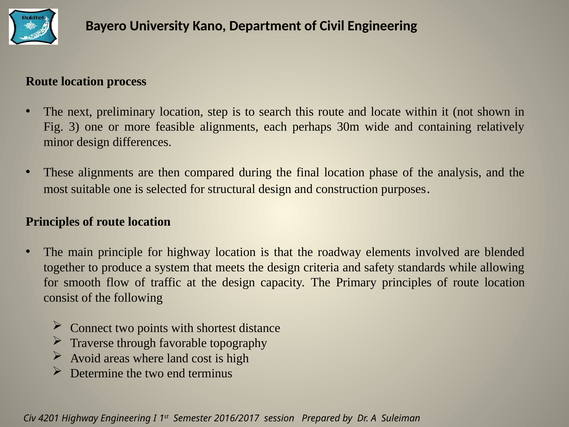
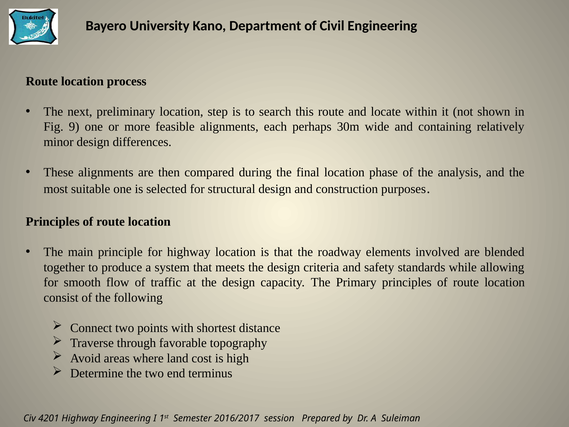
3: 3 -> 9 (74, 127)
